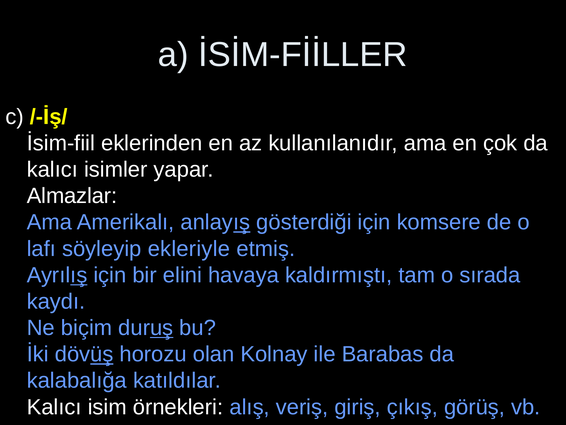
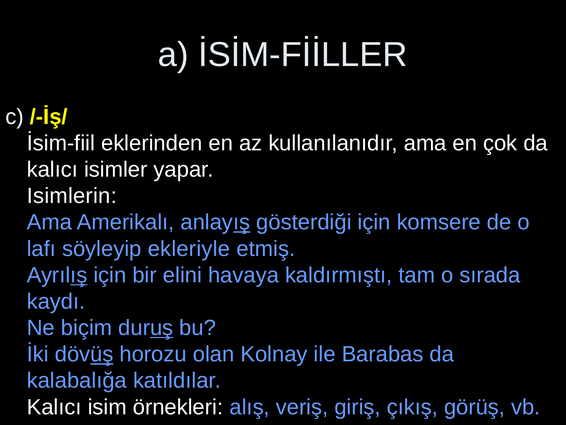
Almazlar: Almazlar -> Isimlerin (72, 196)
